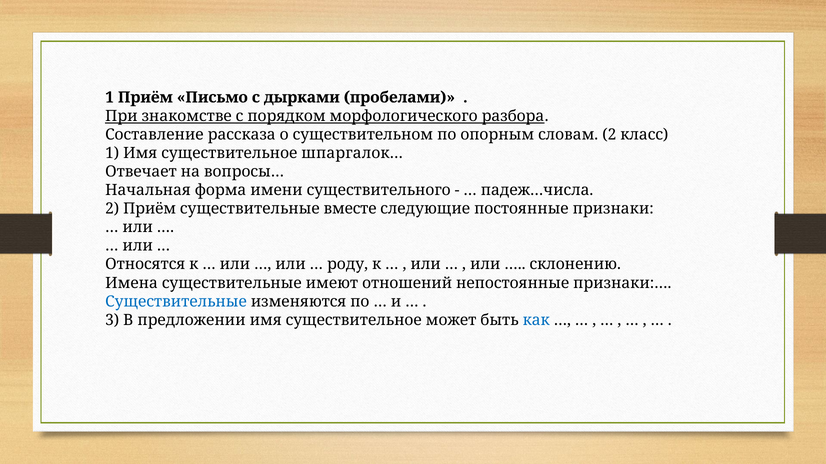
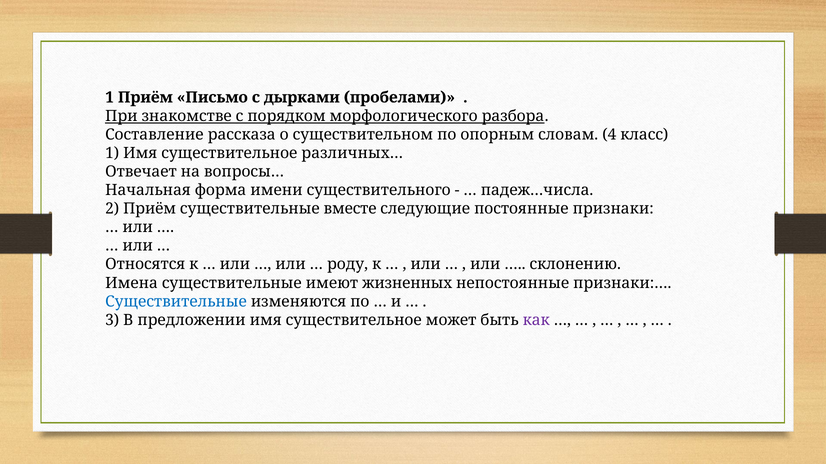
словам 2: 2 -> 4 (609, 135)
шпаргалок…: шпаргалок… -> различных… (352, 153)
отношений: отношений -> жизненных (407, 283)
как colour: blue -> purple (536, 320)
